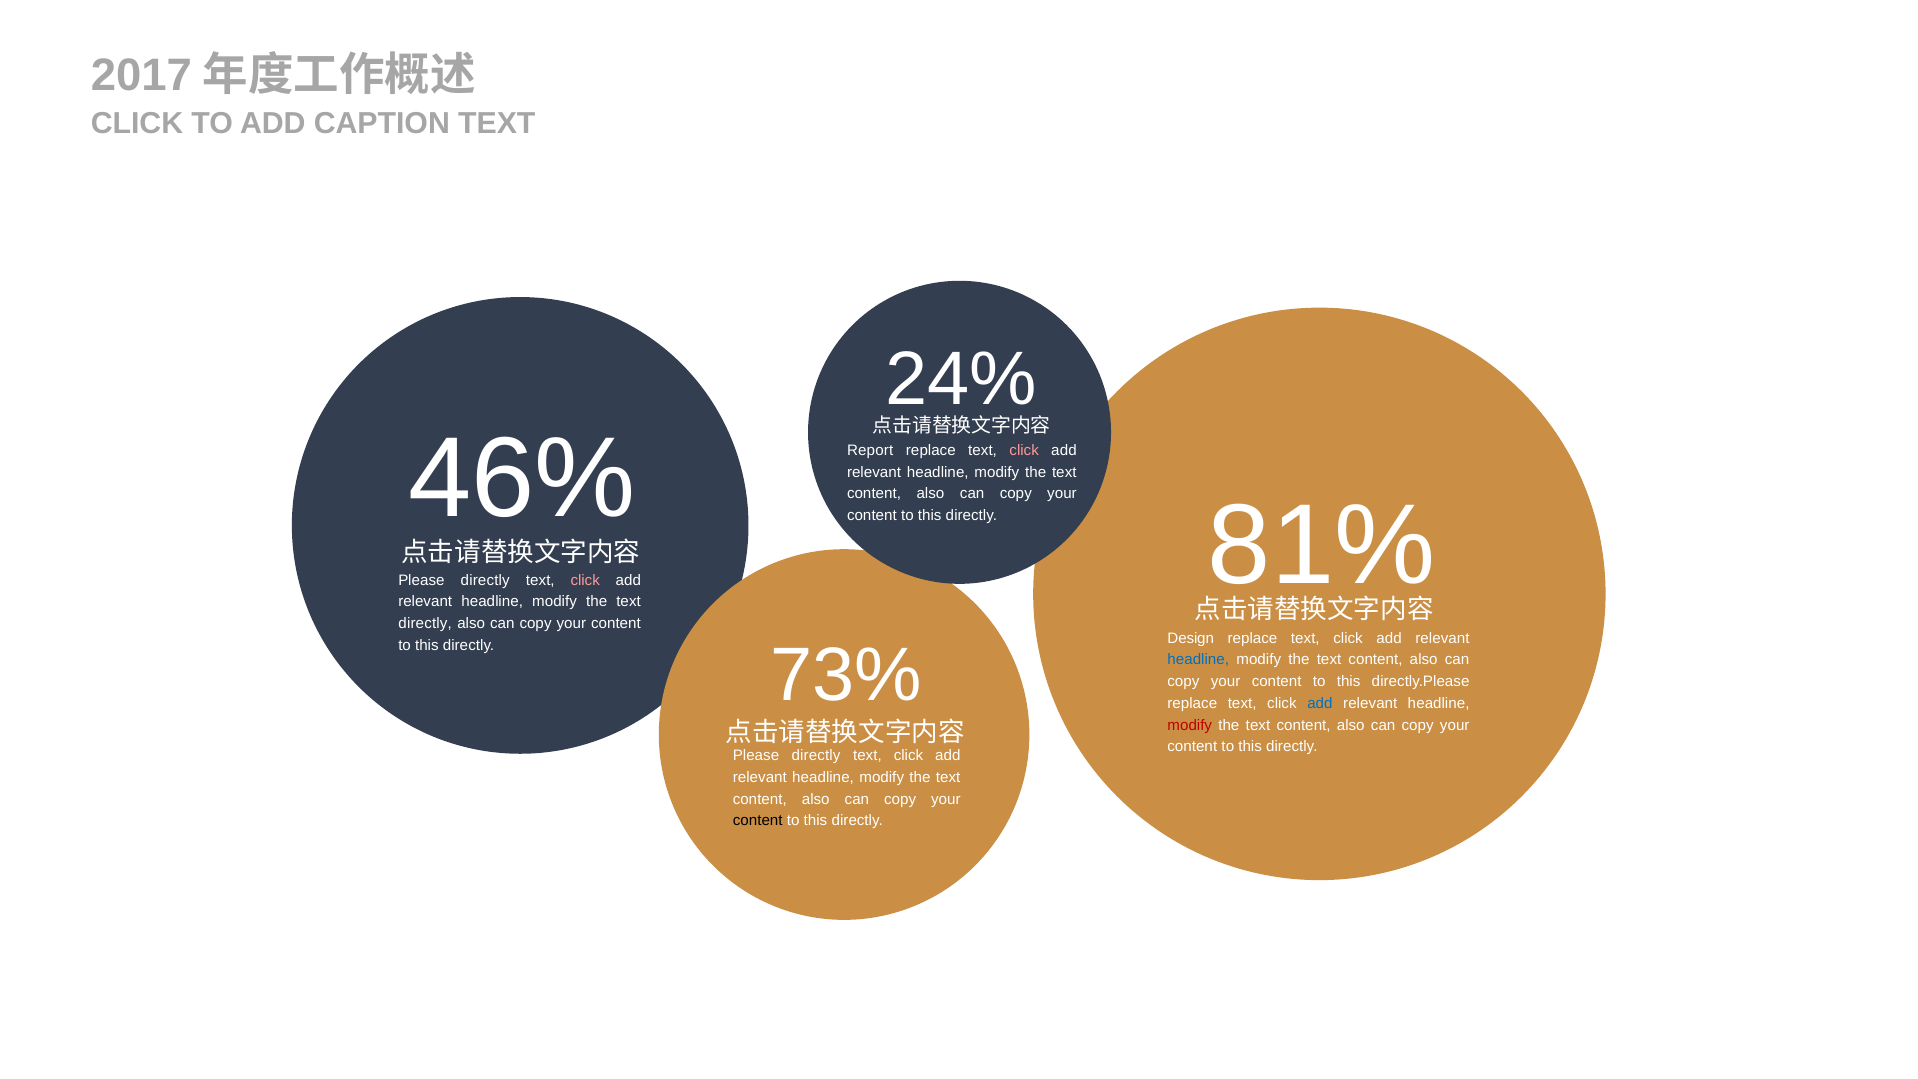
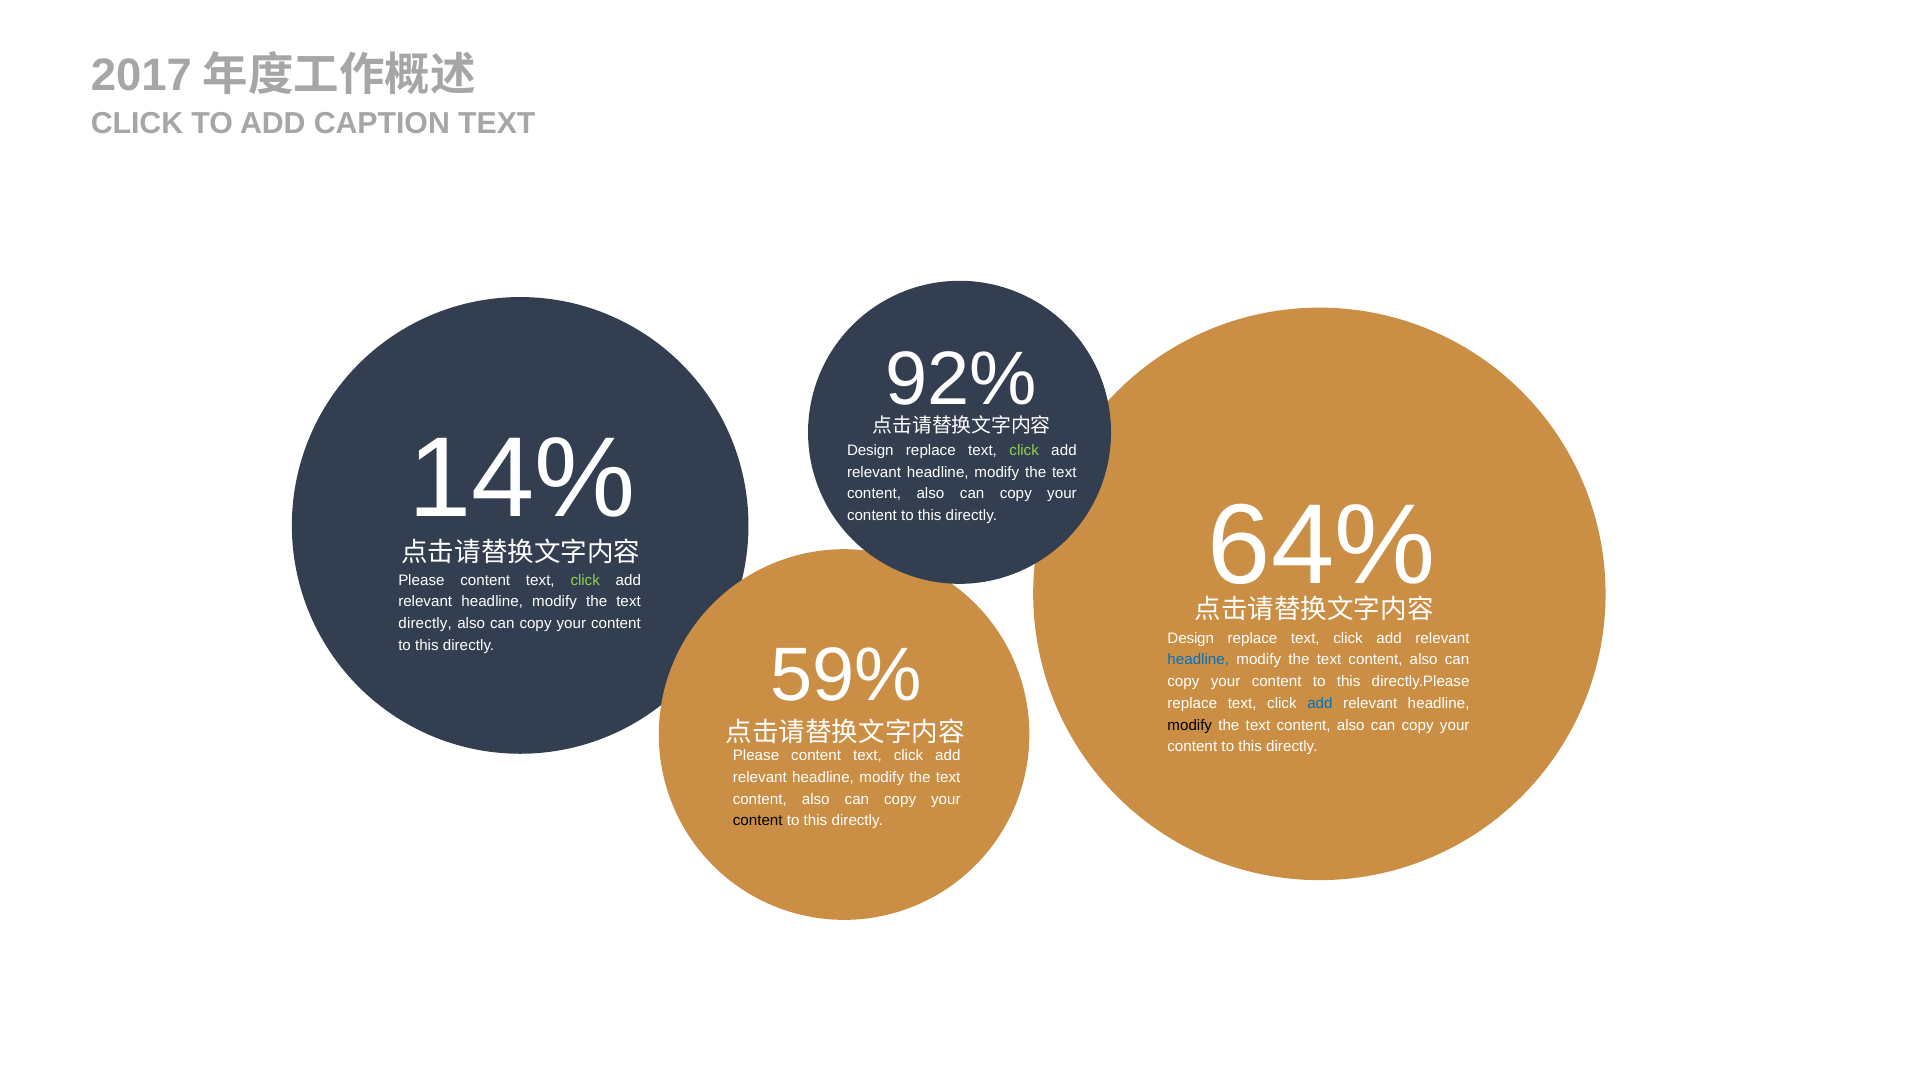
24%: 24% -> 92% (962, 379)
46%: 46% -> 14% (522, 479)
Report: Report -> Design (870, 450)
click colour: pink -> light green (1024, 450)
81%: 81% -> 64% (1322, 546)
directly: directly -> content (485, 580)
click colour: pink -> light green (585, 580)
73%: 73% -> 59% (846, 675)
modify colour: red -> black (1190, 725)
directly: directly -> content (816, 755)
